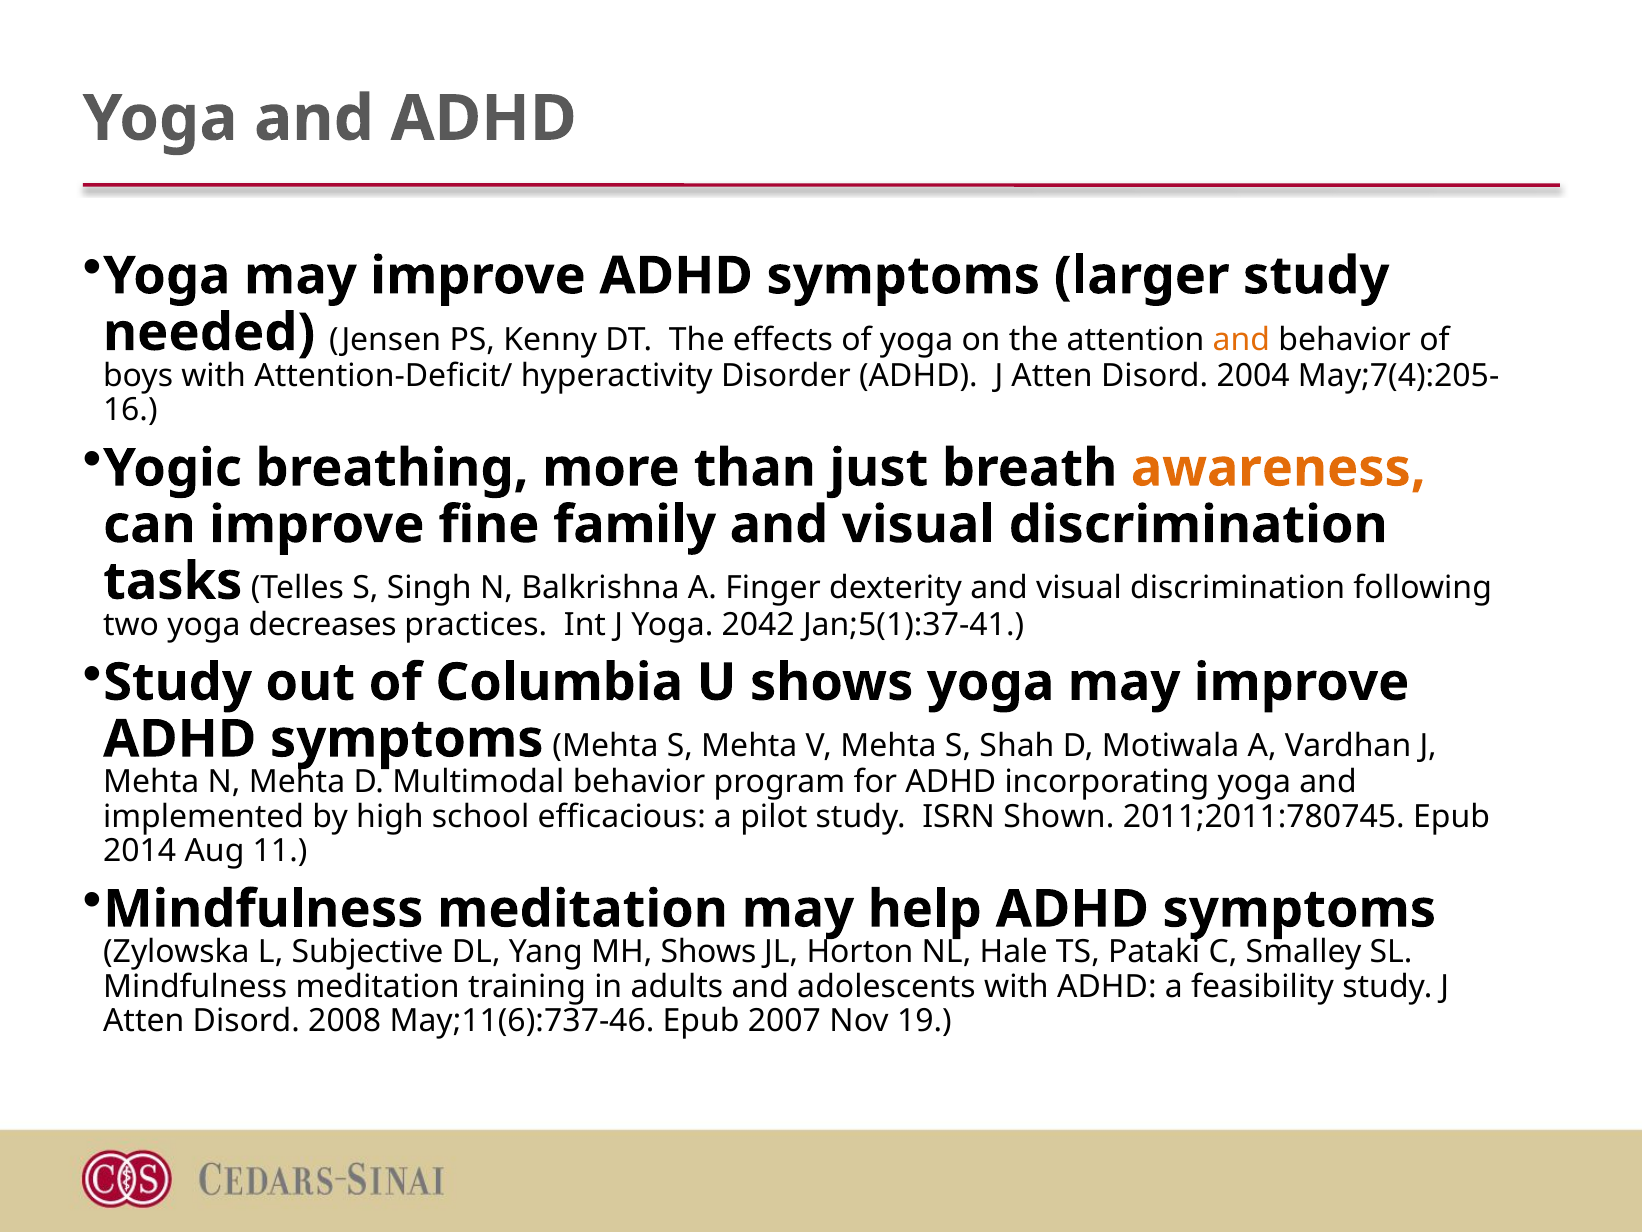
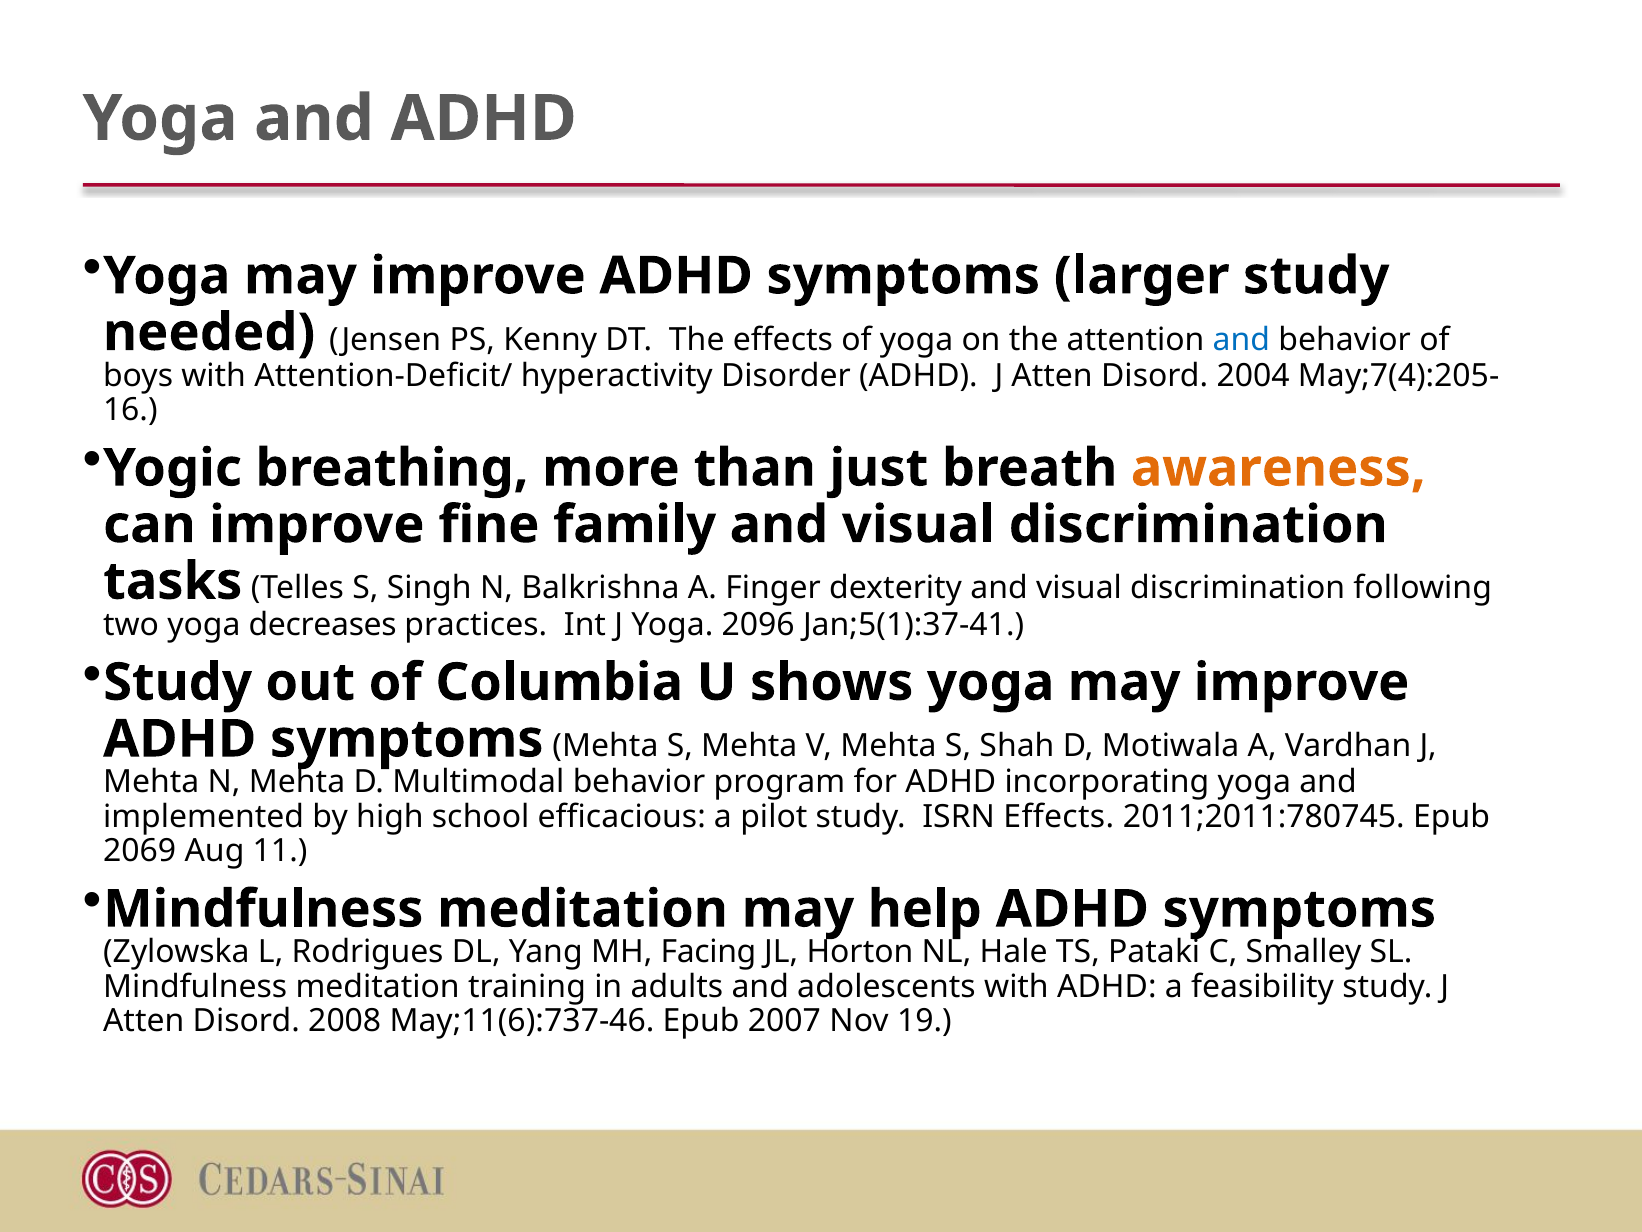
and colour: orange -> blue (1241, 339)
2042: 2042 -> 2096 (758, 624)
ISRN Shown: Shown -> Effects (1059, 816)
2014: 2014 -> 2069 (140, 851)
Subjective: Subjective -> Rodrigues (368, 952)
MH Shows: Shows -> Facing (708, 952)
